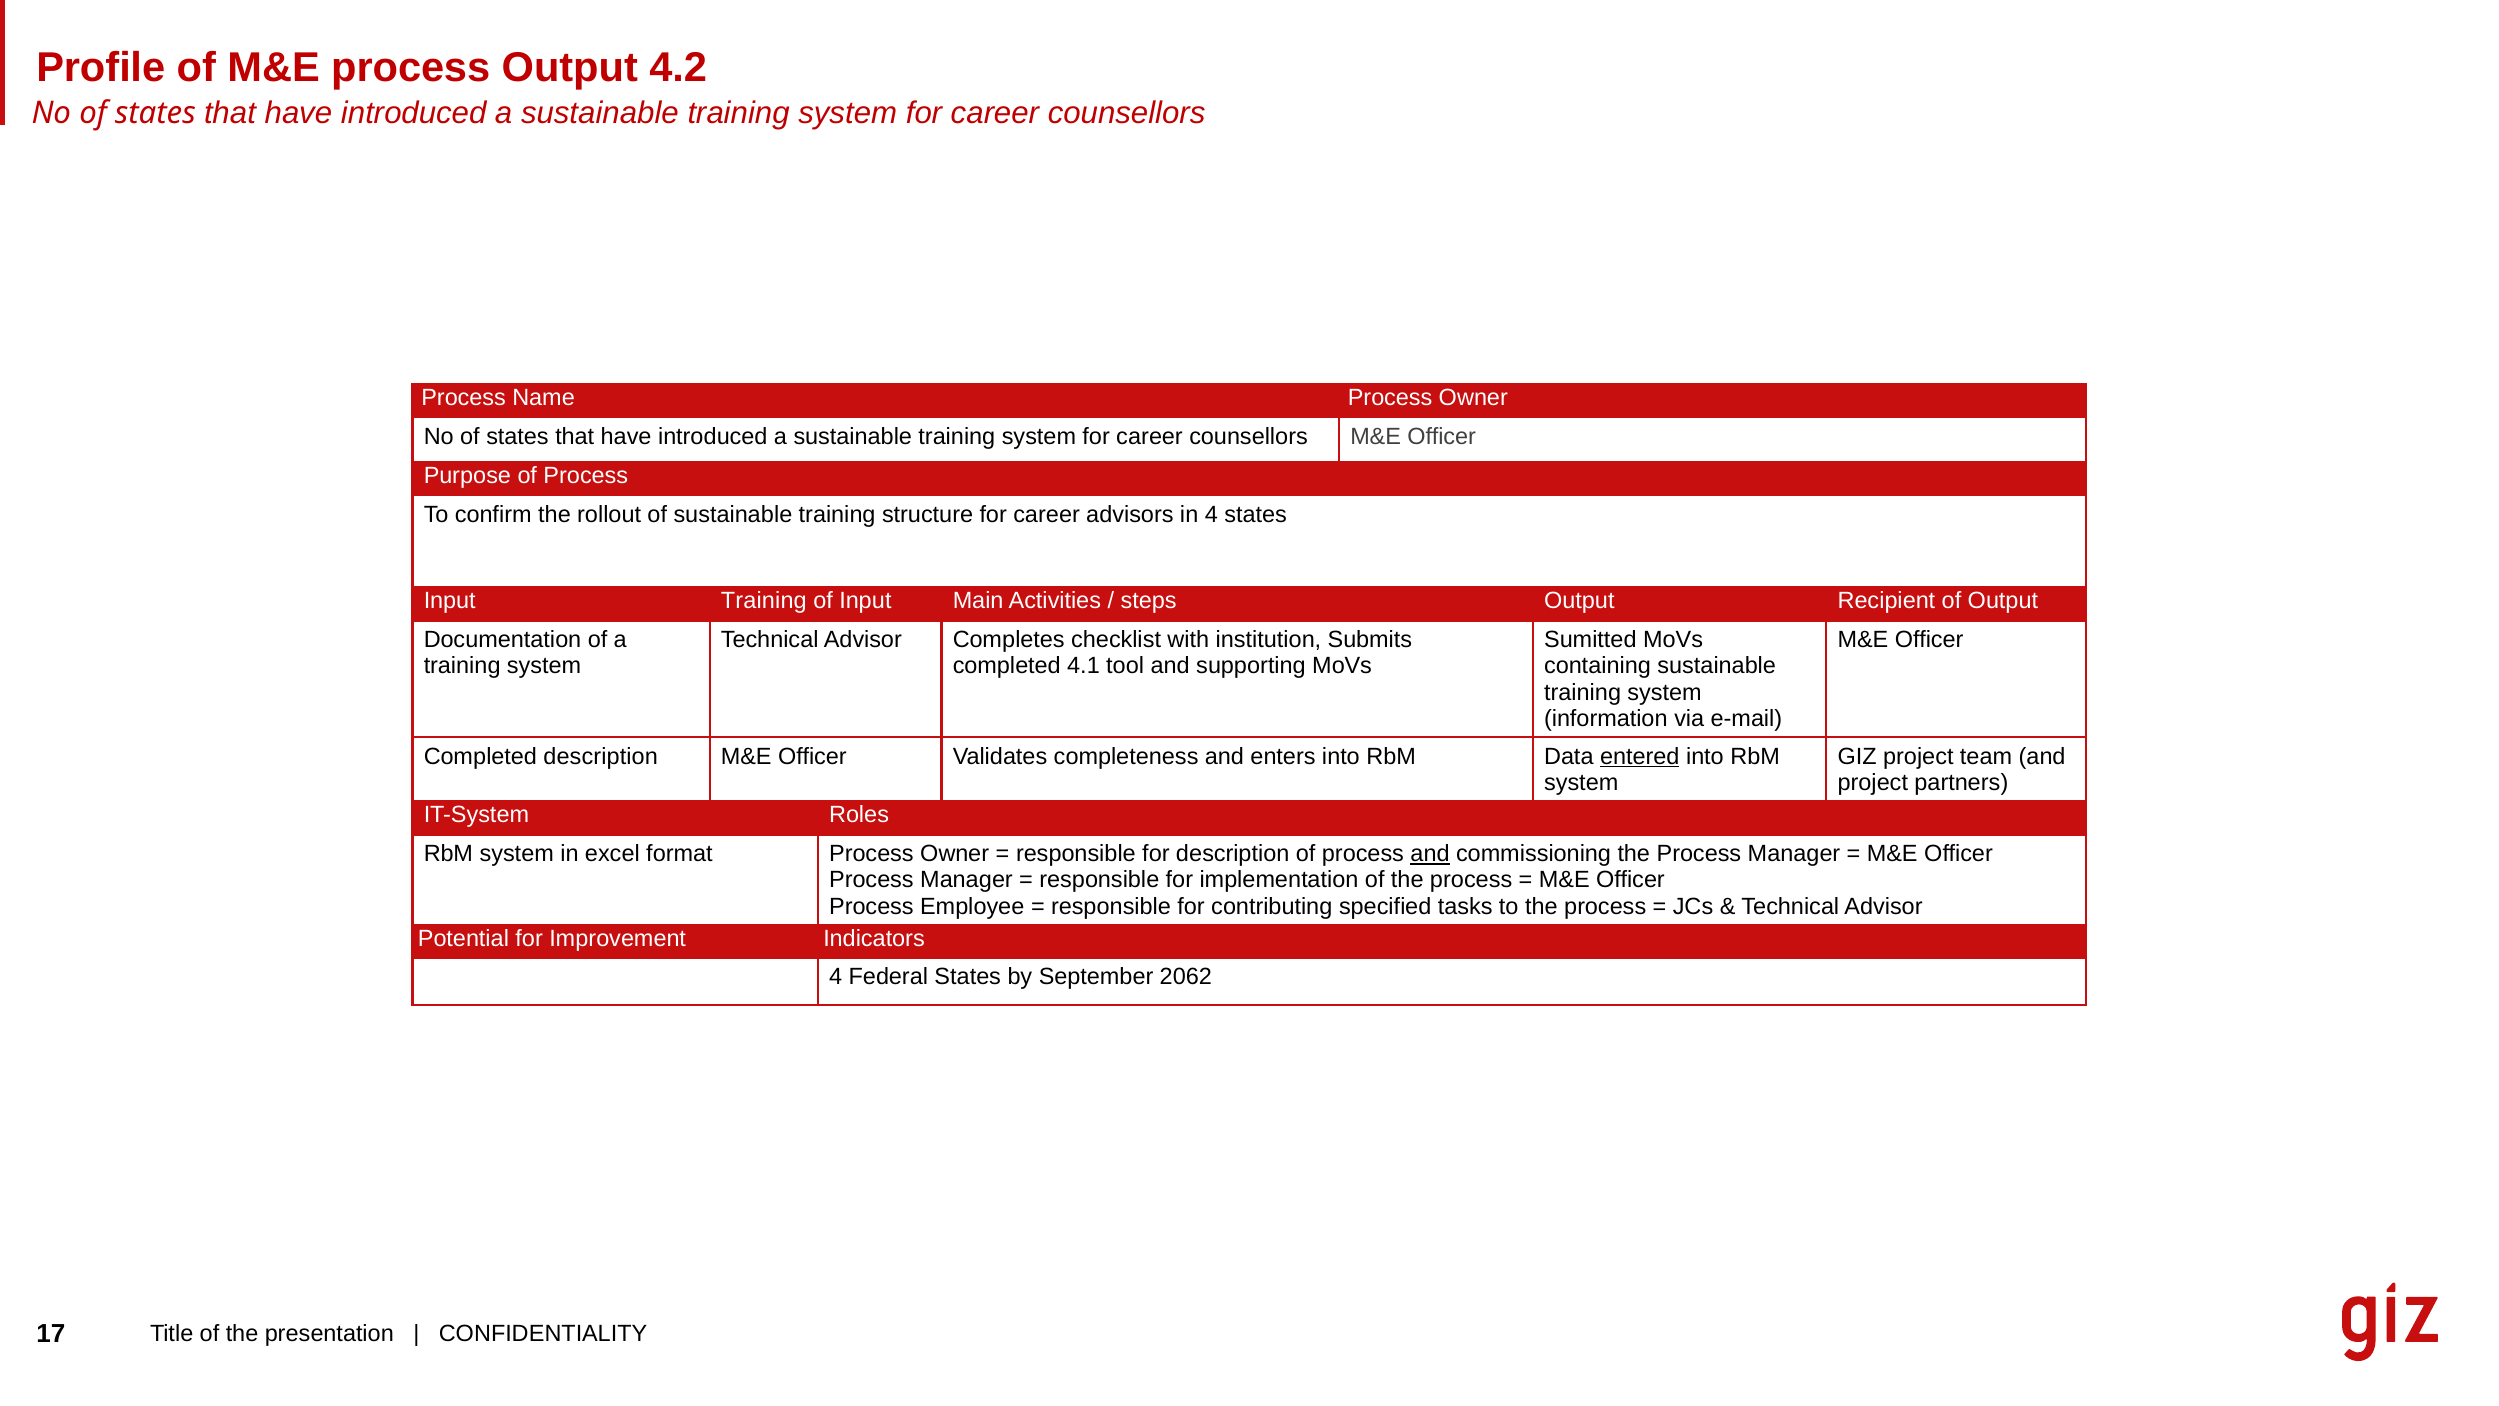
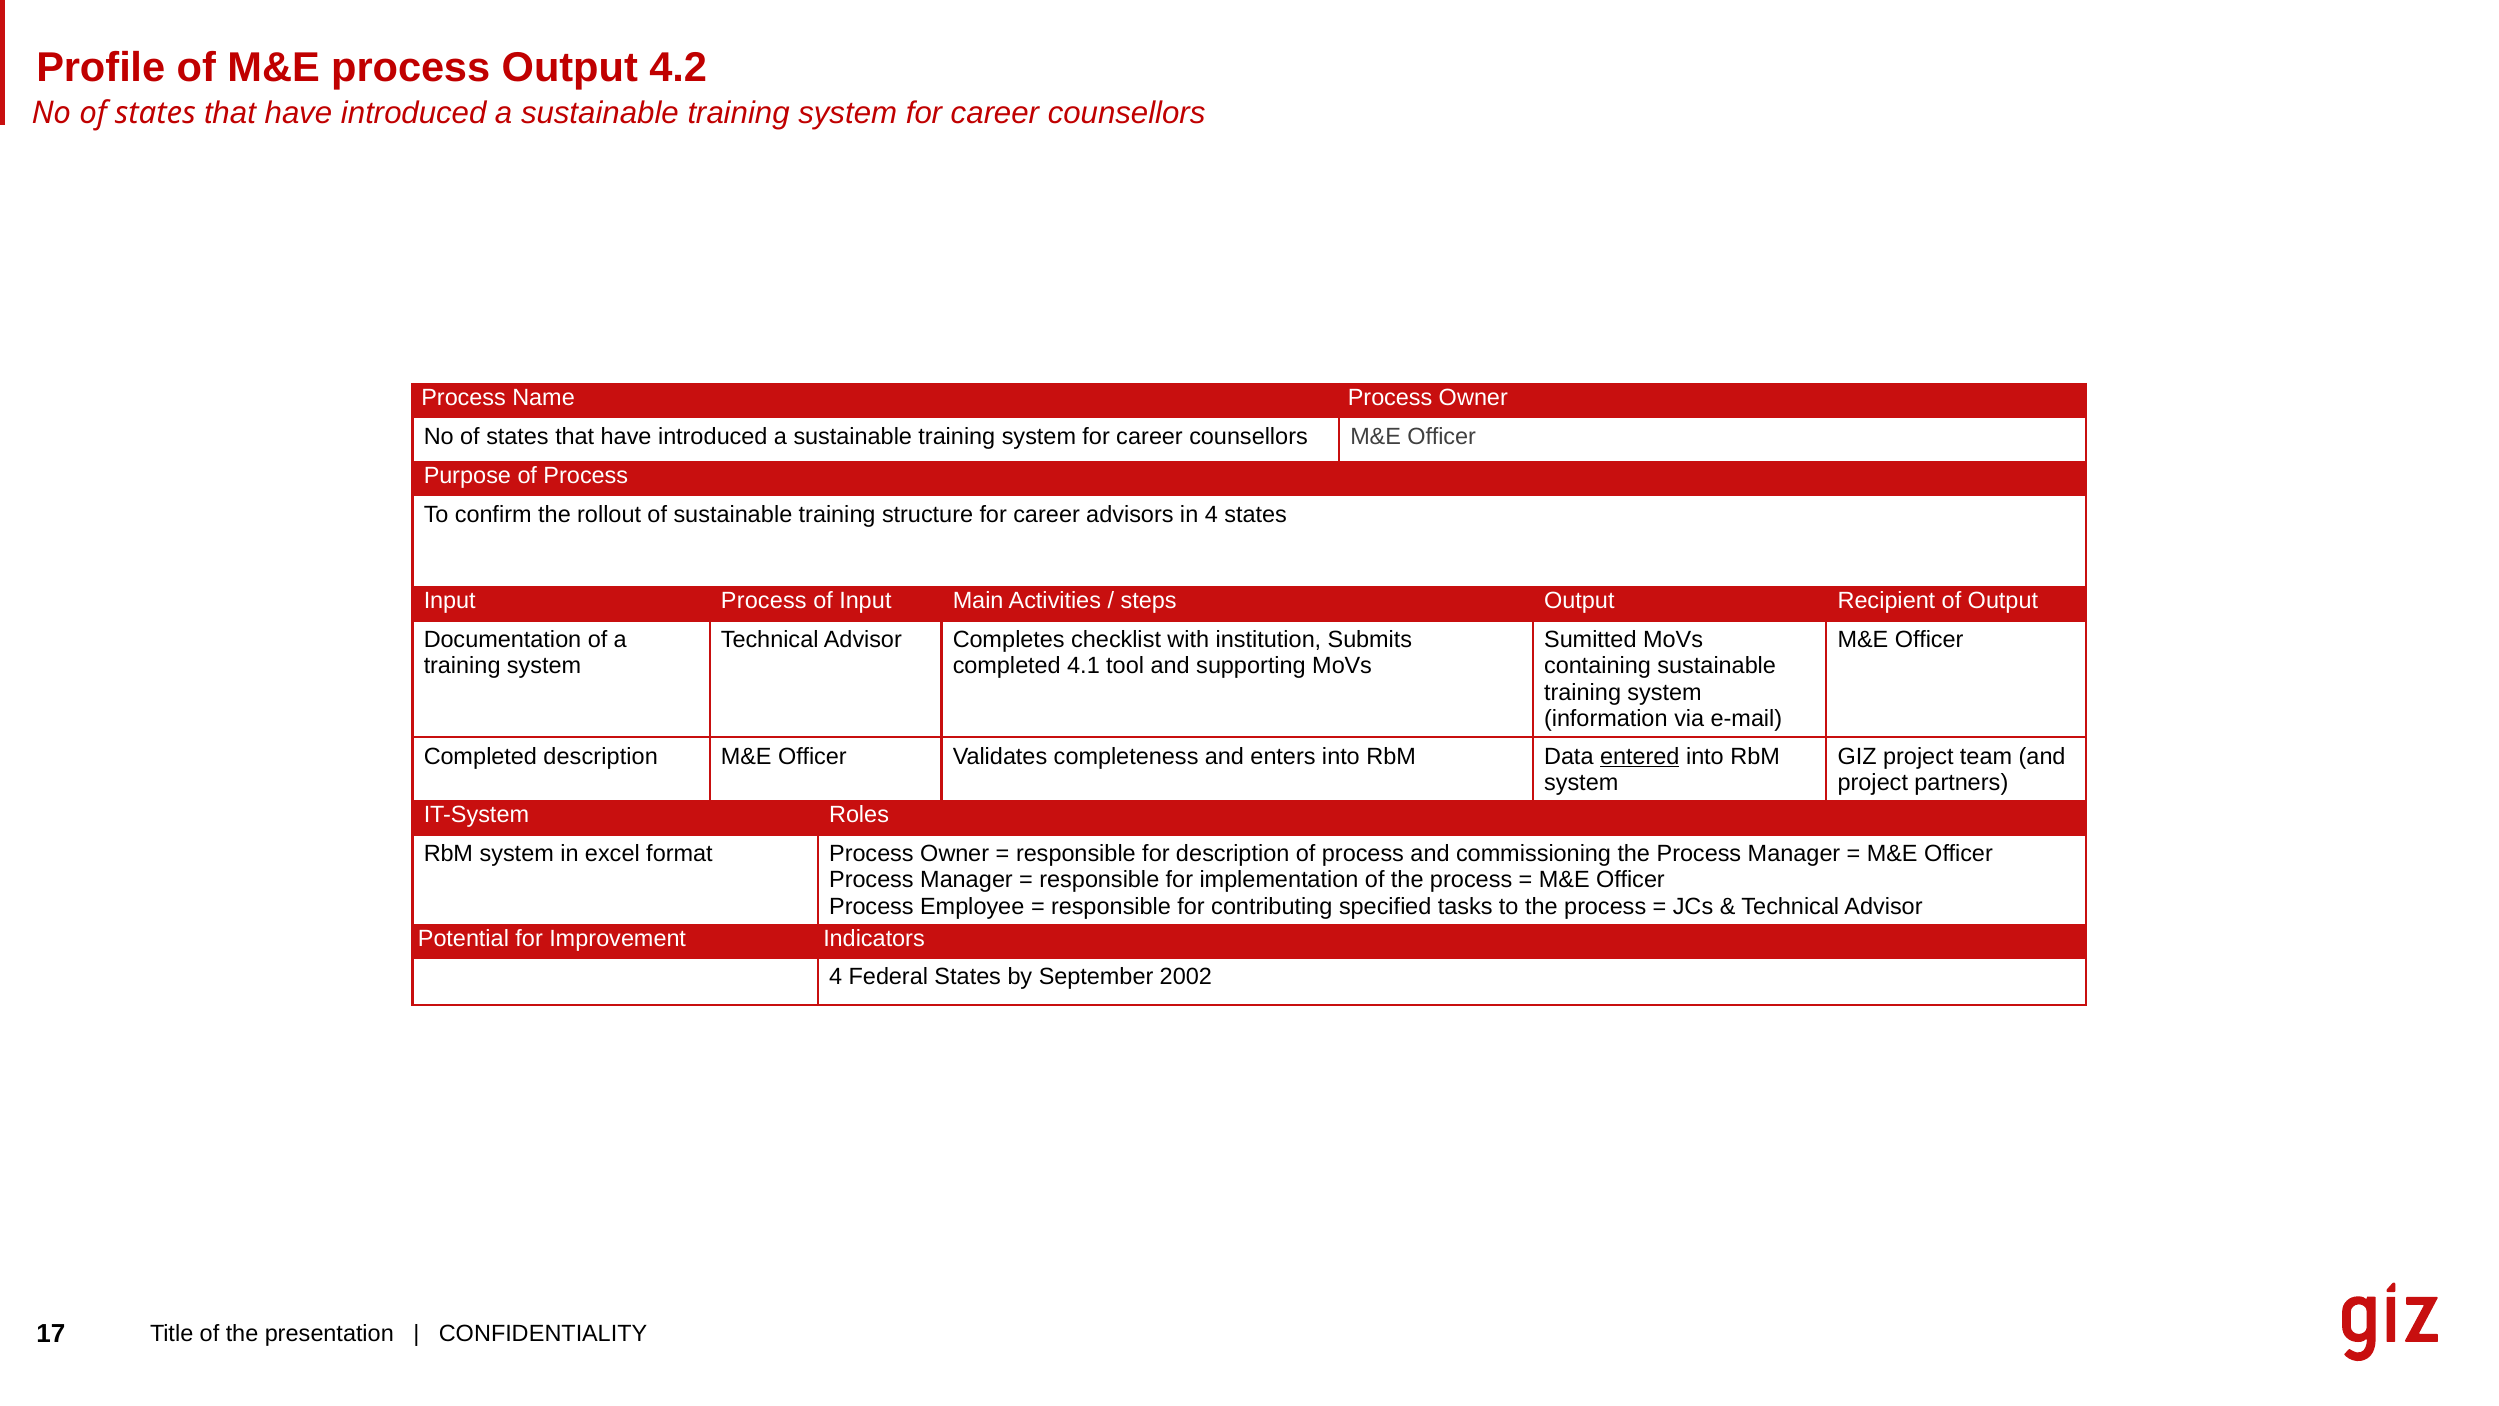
Input Training: Training -> Process (764, 601)
and underline: present -> none (1430, 854)
2062: 2062 -> 2002 (1186, 977)
